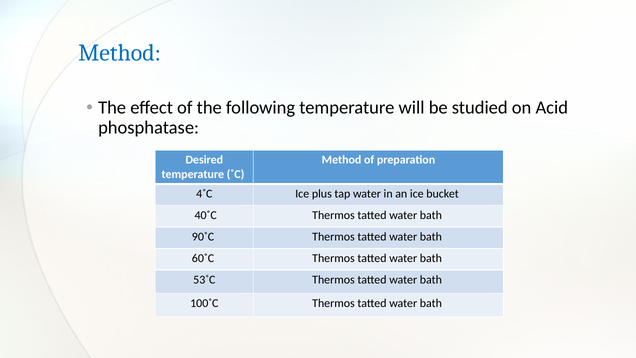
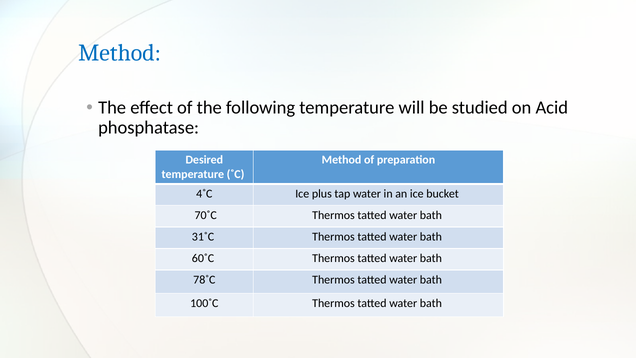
40˚C: 40˚C -> 70˚C (206, 215)
90˚C: 90˚C -> 31˚C (203, 237)
53˚C: 53˚C -> 78˚C (204, 280)
